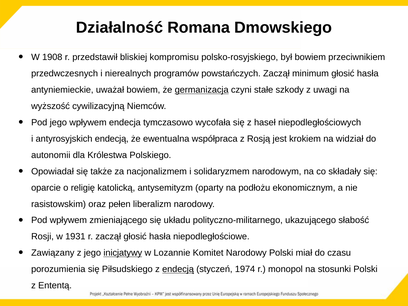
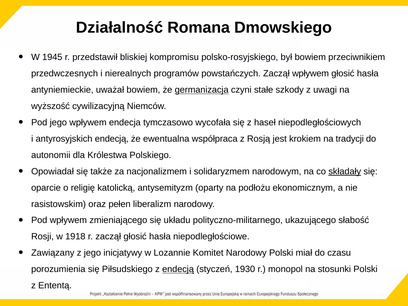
1908: 1908 -> 1945 (52, 57)
Zaczął minimum: minimum -> wpływem (311, 74)
widział: widział -> tradycji (350, 139)
składały underline: none -> present (345, 171)
1931: 1931 -> 1918 (75, 237)
inicjatywy underline: present -> none (123, 253)
1974: 1974 -> 1930 (245, 269)
